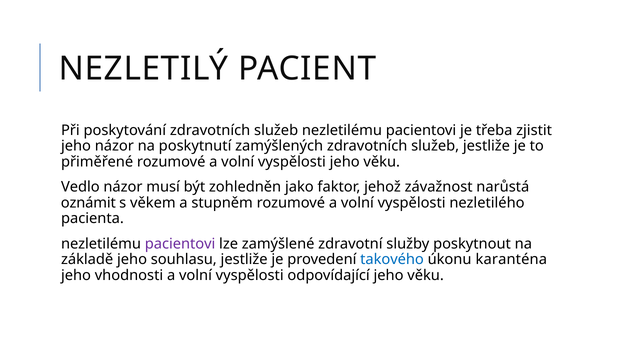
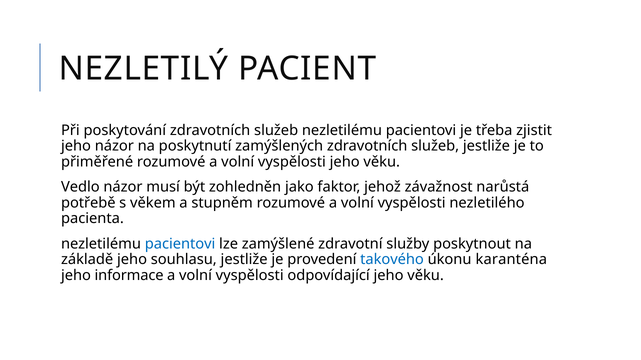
oznámit: oznámit -> potřebě (88, 203)
pacientovi colour: purple -> blue (180, 244)
vhodnosti: vhodnosti -> informace (129, 276)
